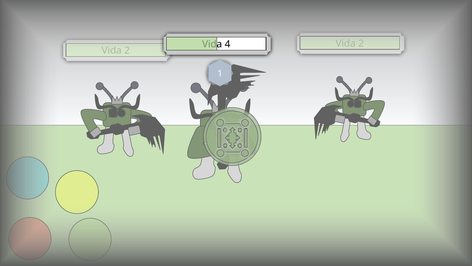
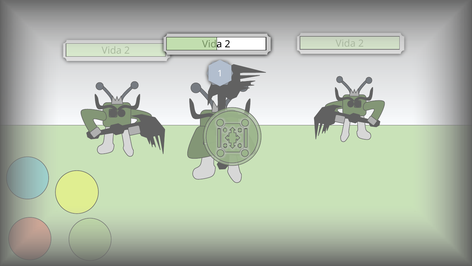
4: 4 -> 2 (228, 44)
